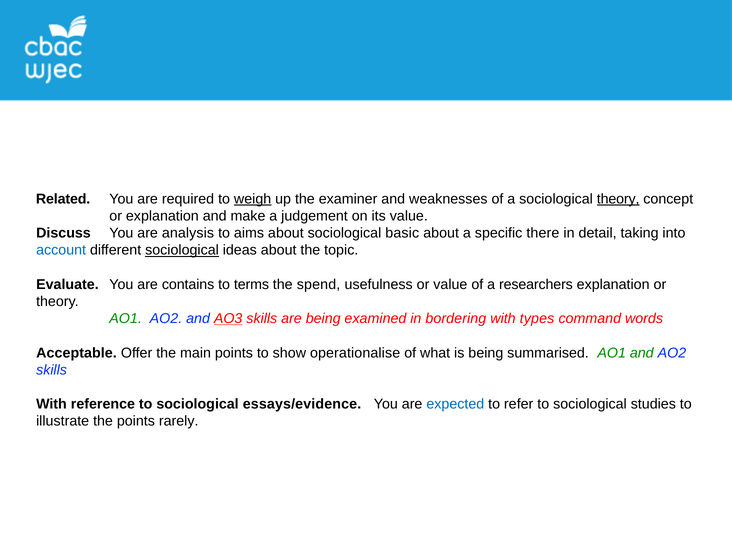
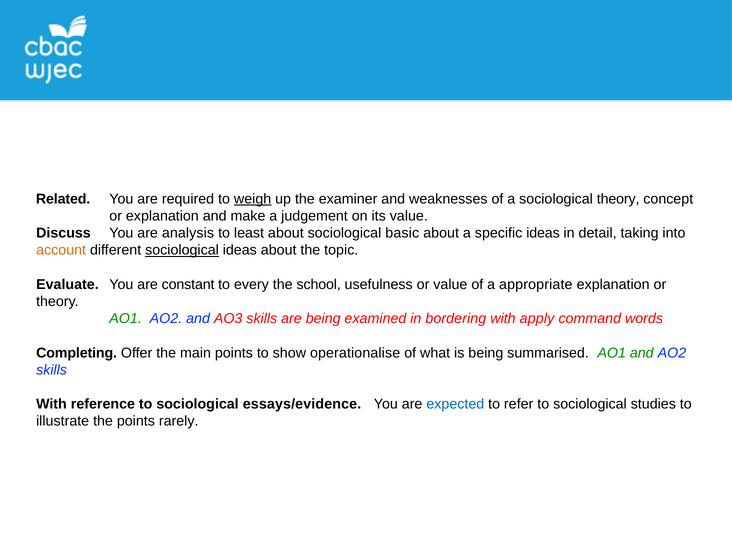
theory underline: present -> none (618, 199)
aims: aims -> least (249, 233)
specific there: there -> ideas (543, 233)
account colour: blue -> orange (61, 250)
contains: contains -> constant (188, 284)
terms: terms -> every (251, 284)
spend: spend -> school (319, 284)
researchers: researchers -> appropriate (536, 284)
AO3 underline: present -> none (228, 319)
types: types -> apply (537, 319)
Acceptable: Acceptable -> Completing (77, 353)
